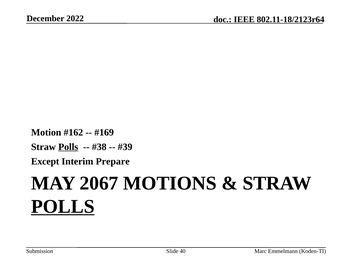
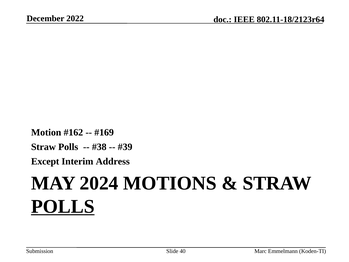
Polls underline: present -> none (68, 147)
Prepare: Prepare -> Address (113, 161)
2067: 2067 -> 2024 (99, 183)
